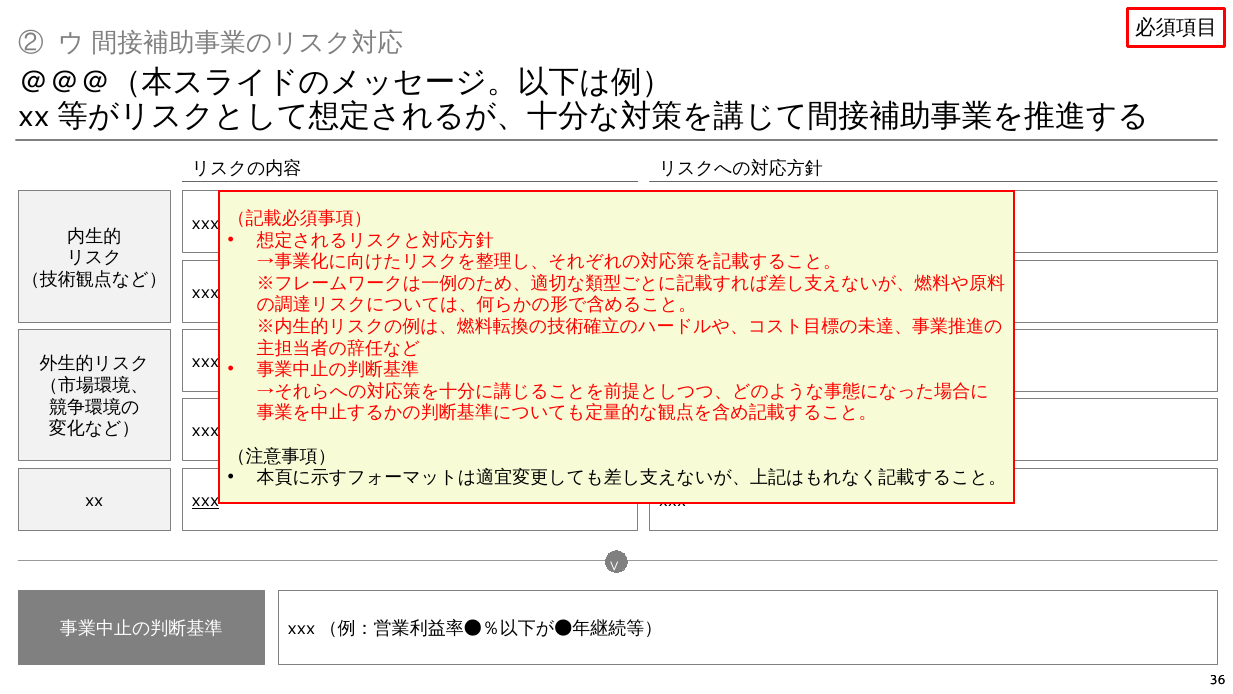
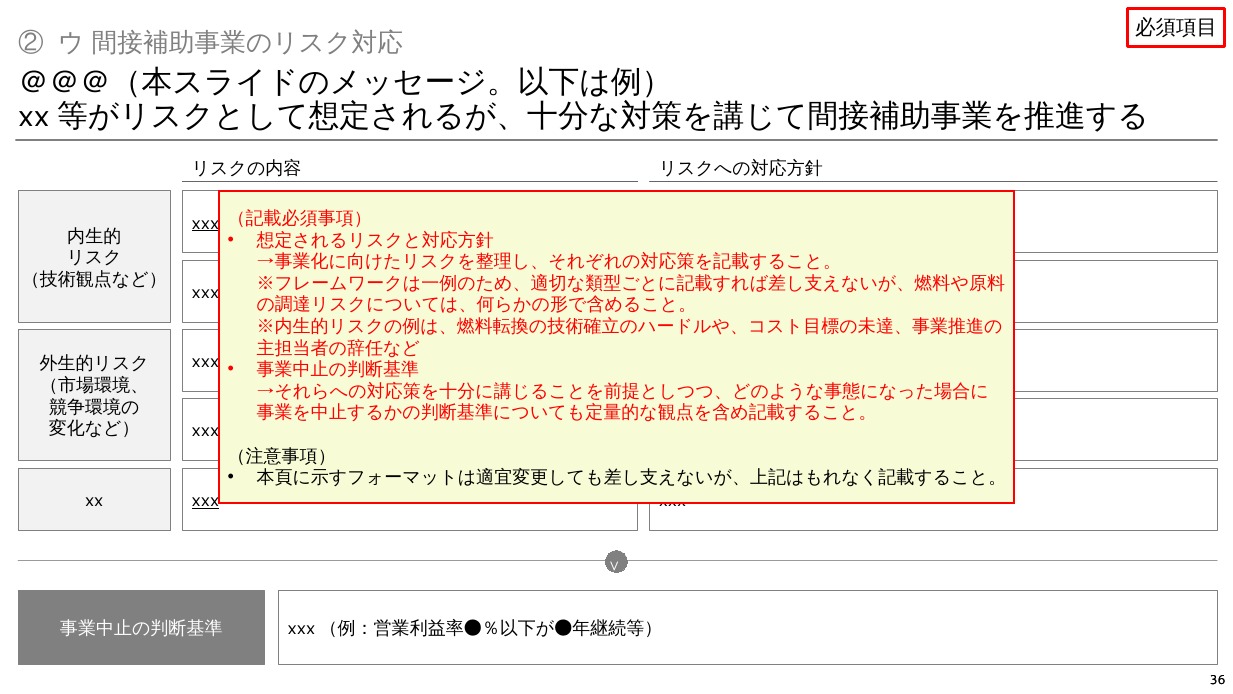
xxx underline: none -> present (205, 223)
